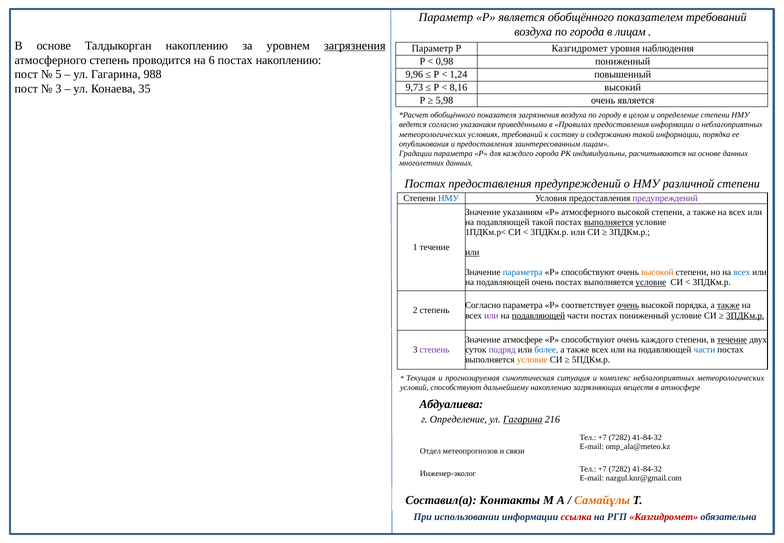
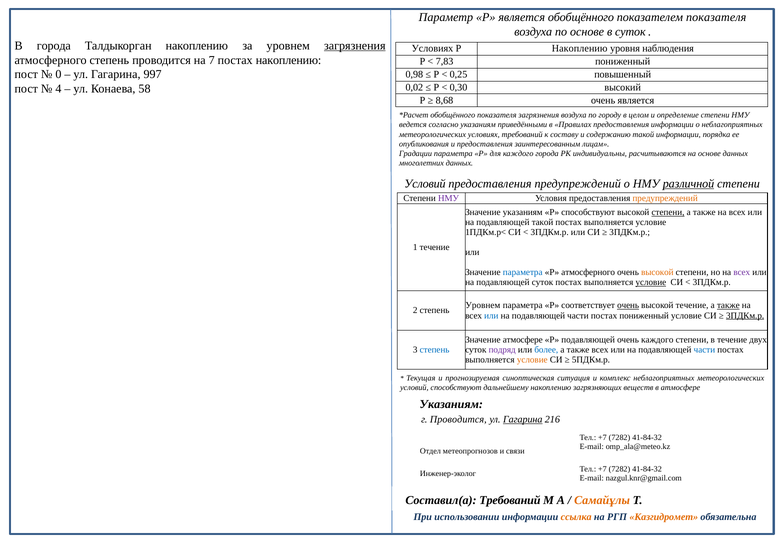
показателем требований: требований -> показателя (716, 17)
по города: города -> основе (587, 32)
в лицам: лицам -> суток (630, 32)
В основе: основе -> города (54, 46)
Параметр: Параметр -> Условиях (432, 49)
Р Казгидромет: Казгидромет -> Накоплению (580, 49)
6: 6 -> 7 (212, 60)
0,98: 0,98 -> 7,83 (445, 61)
5: 5 -> 0 (58, 74)
988: 988 -> 997 (153, 74)
9,96: 9,96 -> 0,98 (414, 74)
1,24: 1,24 -> 0,25 (458, 74)
9,73: 9,73 -> 0,02 (414, 87)
8,16: 8,16 -> 0,30 (458, 87)
3: 3 -> 4 (58, 89)
35: 35 -> 58 (145, 89)
5,98: 5,98 -> 8,68 (444, 100)
Постах: Постах -> Условий (425, 184)
различной underline: none -> present (688, 184)
НМУ colour: blue -> purple (449, 198)
предупреждений colour: purple -> orange (665, 198)
Р атмосферного: атмосферного -> способствуют (588, 212)
степени underline: none -> present (668, 212)
выполняется underline: present -> none (609, 222)
или underline: present -> none (472, 252)
способствуют: способствуют -> атмосферного (588, 272)
всех colour: blue -> purple (742, 272)
подавляющей очень: очень -> суток (542, 282)
Согласно: Согласно -> Уровнем (483, 305)
высокой порядка: порядка -> течение (692, 305)
или colour: purple -> blue (491, 315)
подавляющей underline: present -> none (538, 315)
способствуют: способствуют -> подавляющей (588, 340)
течение underline: present -> none (732, 340)
степень colour: purple -> blue (435, 350)
Абдуалиева: Абдуалиева -> Указаниям (451, 404)
г Определение: Определение -> Проводится (458, 419)
Составил(а Контакты: Контакты -> Требований (510, 500)
ссылка colour: red -> orange (576, 517)
Казгидромет colour: red -> orange (664, 517)
